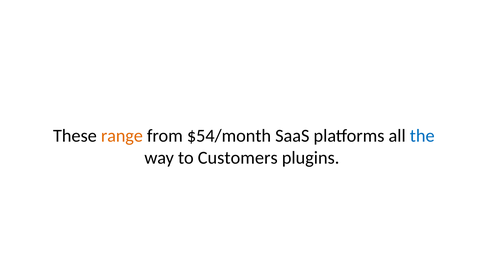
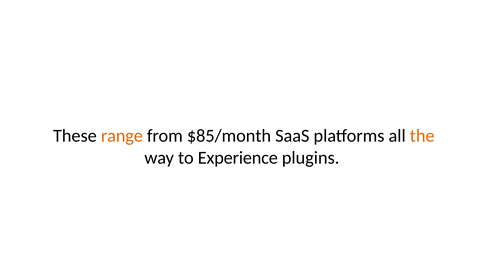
$54/month: $54/month -> $85/month (229, 136)
the colour: blue -> orange (422, 136)
Customers: Customers -> Experience (238, 158)
